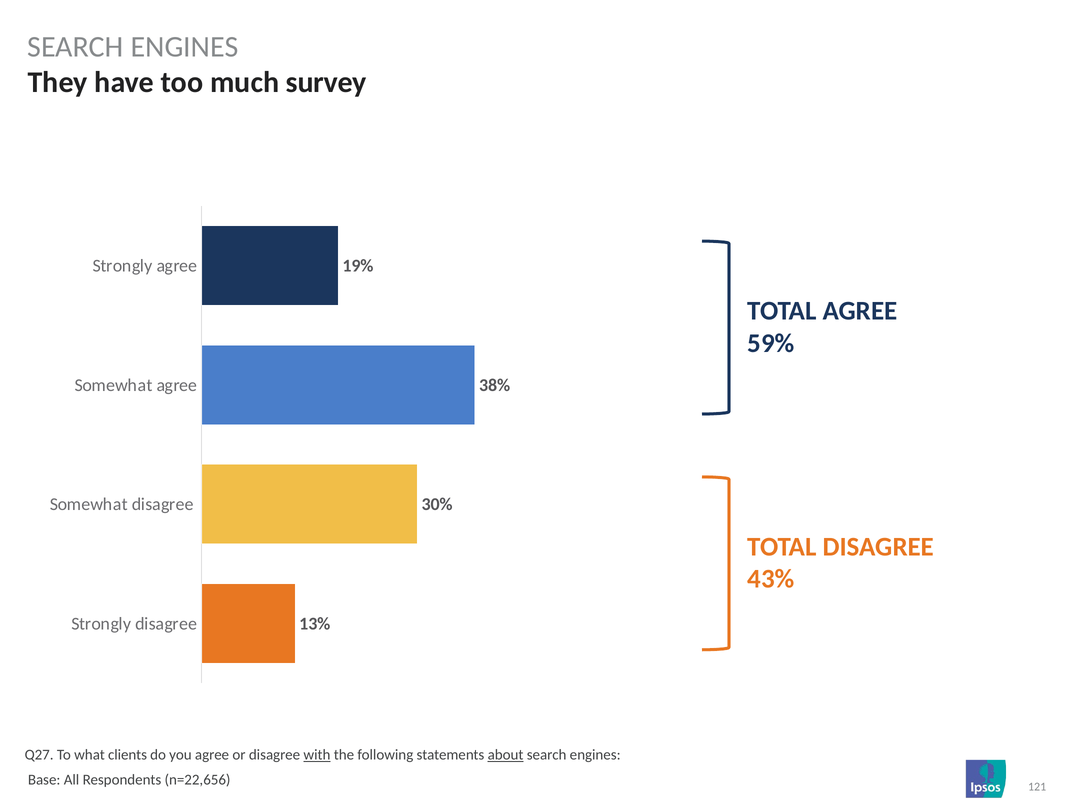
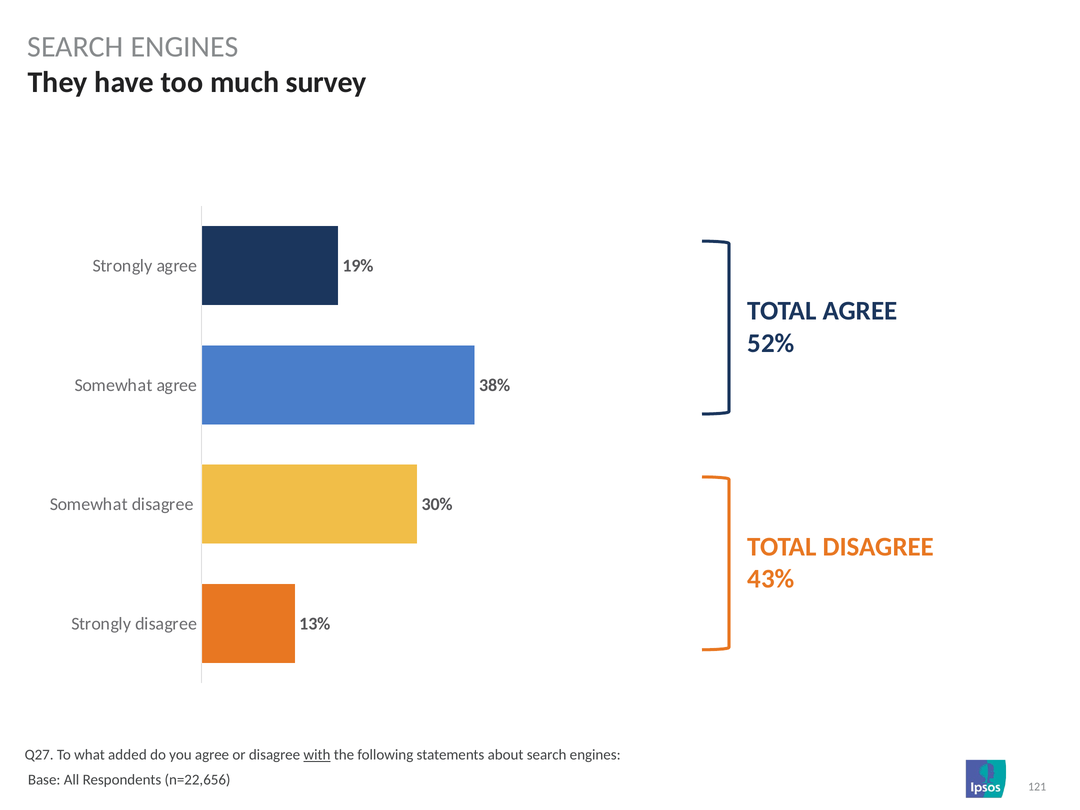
59%: 59% -> 52% (771, 343)
clients: clients -> added (127, 755)
about underline: present -> none (506, 755)
